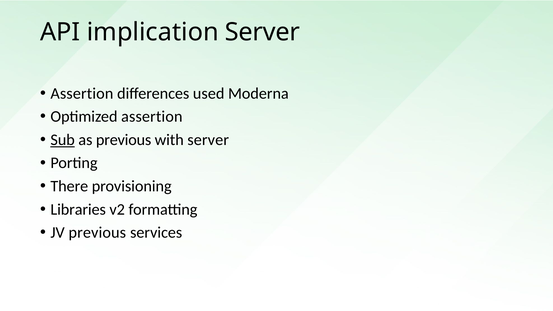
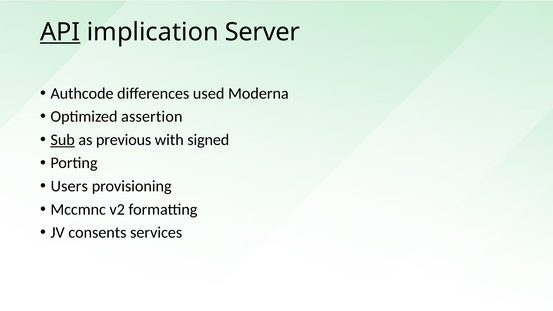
API underline: none -> present (60, 32)
Assertion: Assertion -> Authcode (82, 93)
with server: server -> signed (208, 140)
There: There -> Users (69, 186)
Libraries: Libraries -> Mccmnc (78, 209)
JV previous: previous -> consents (97, 233)
